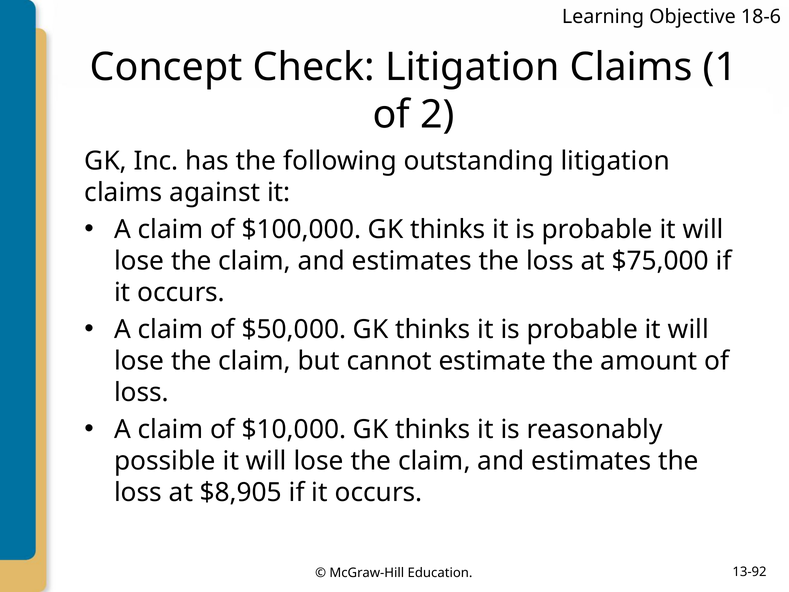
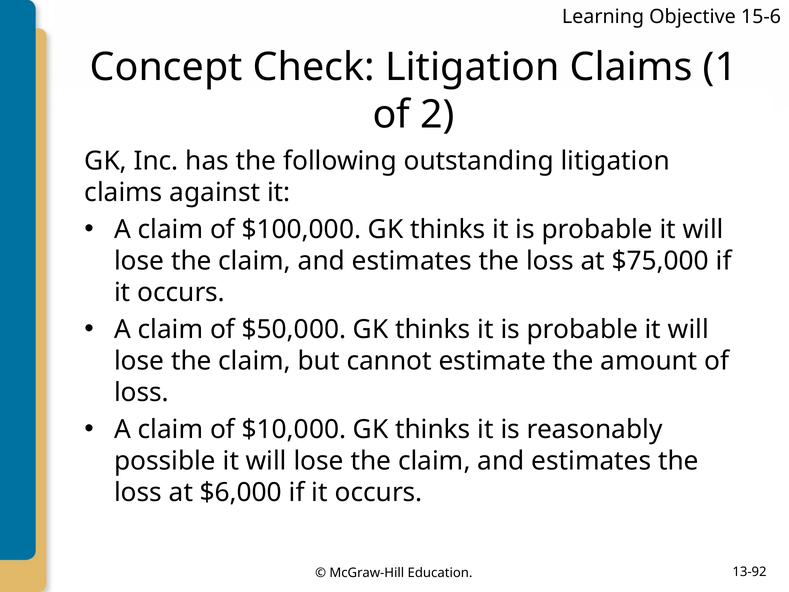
18-6: 18-6 -> 15-6 (761, 17)
$8,905: $8,905 -> $6,000 (241, 492)
